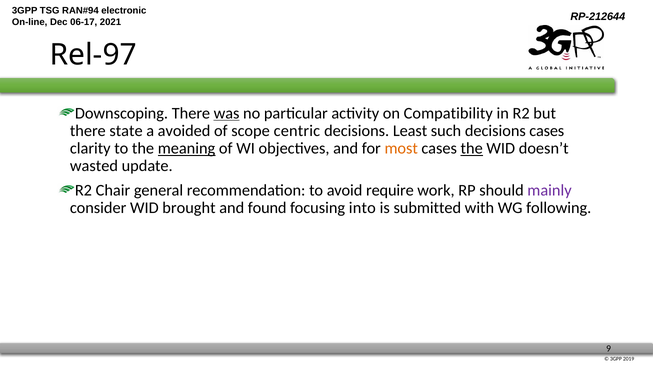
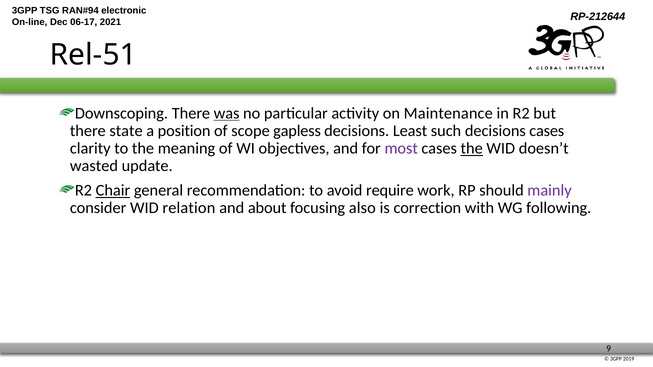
Rel-97: Rel-97 -> Rel-51 (93, 55)
Compatibility: Compatibility -> Maintenance (448, 113)
avoided: avoided -> position (184, 131)
centric: centric -> gapless (297, 131)
meaning underline: present -> none (187, 149)
most colour: orange -> purple (401, 149)
Chair underline: none -> present (113, 191)
brought: brought -> relation (189, 208)
found: found -> about (267, 208)
into: into -> also (362, 208)
submitted: submitted -> correction (427, 208)
